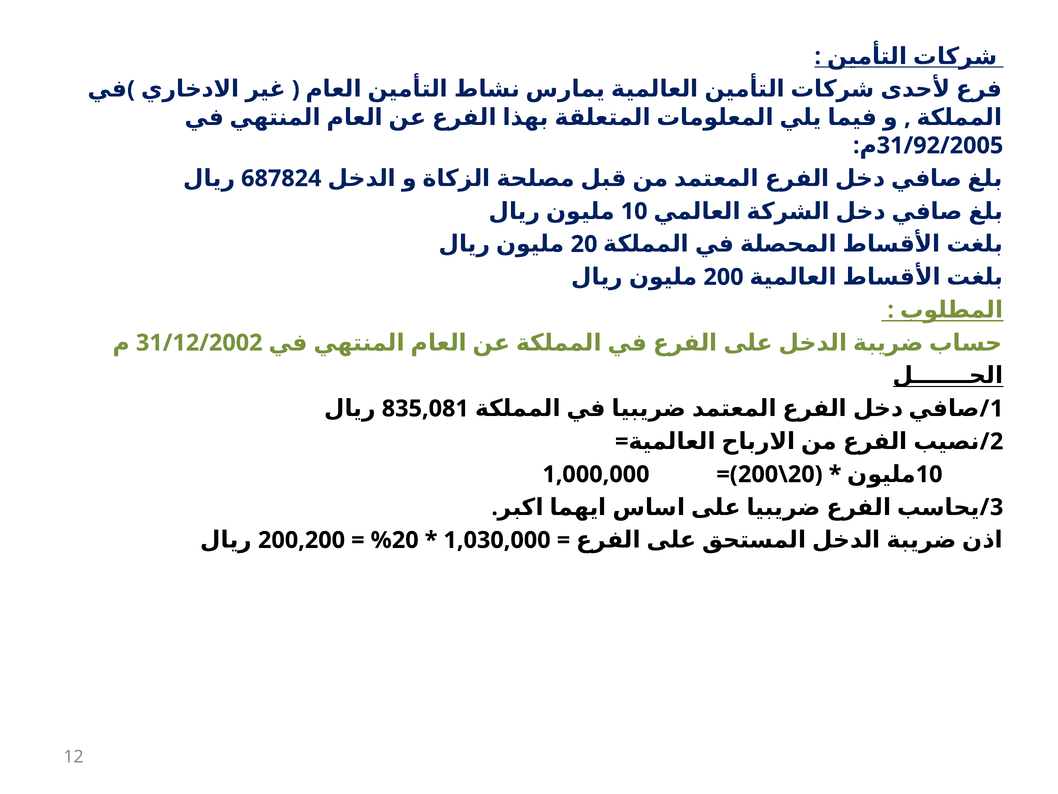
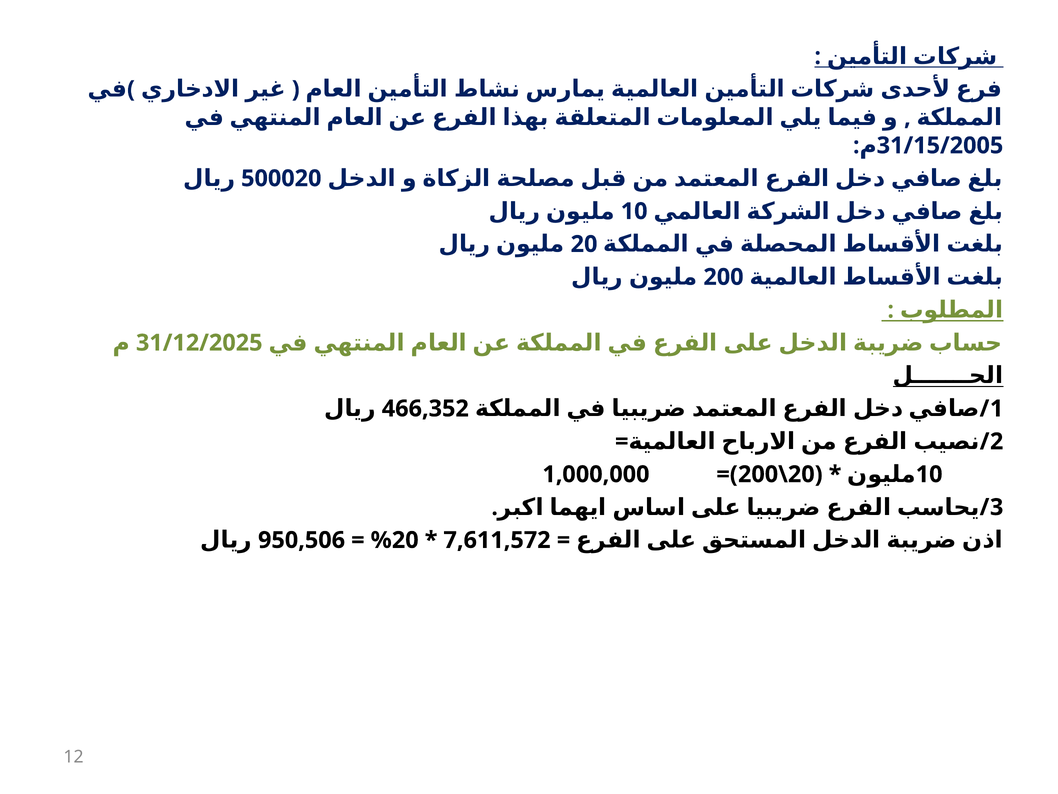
31/92/2005: 31/92/2005 -> 31/15/2005 (940, 145)
687824: 687824 -> 500020 (281, 178)
31/12/2002: 31/12/2002 -> 31/12/2025 (199, 343)
835,081: 835,081 -> 466,352 (425, 408)
200,200: 200,200 -> 950,506 (302, 540)
1,030,000: 1,030,000 -> 7,611,572 (497, 540)
